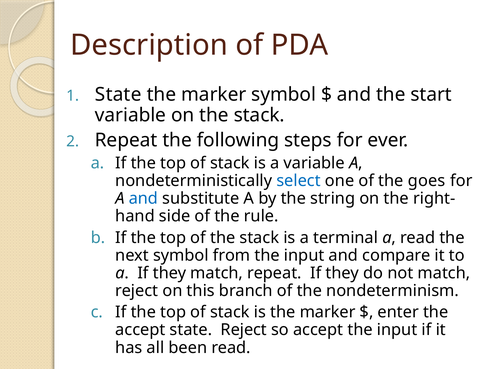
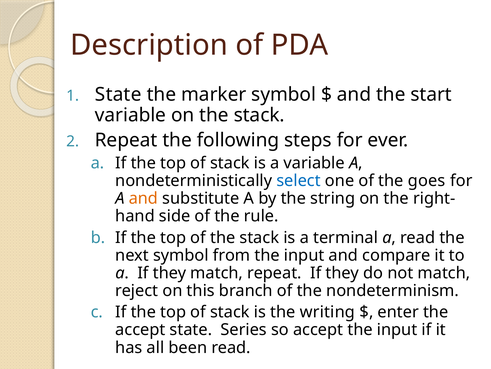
and colour: blue -> orange (143, 198)
is the marker: marker -> writing (327, 312)
state Reject: Reject -> Series (244, 329)
